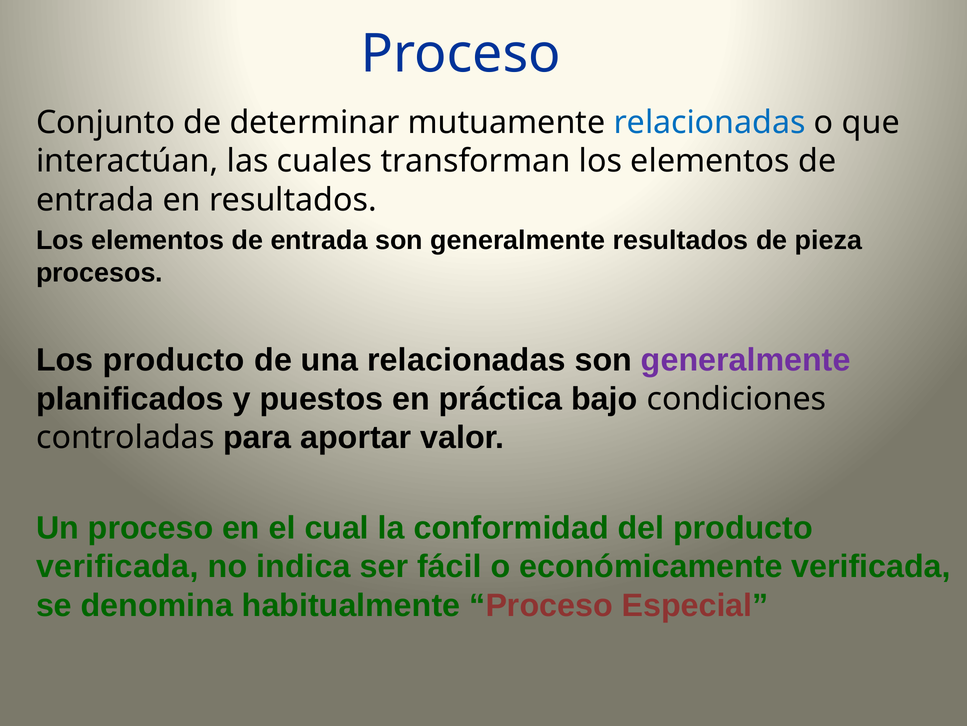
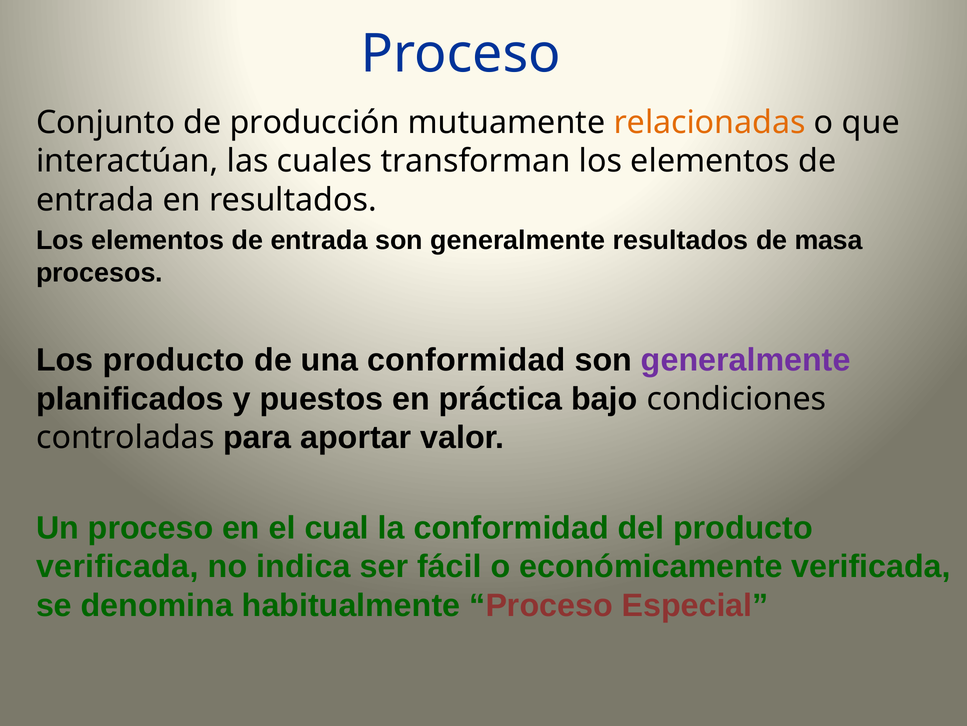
determinar: determinar -> producción (315, 122)
relacionadas colour: blue -> orange (710, 122)
pieza: pieza -> masa (829, 240)
una relacionadas: relacionadas -> conformidad (466, 360)
